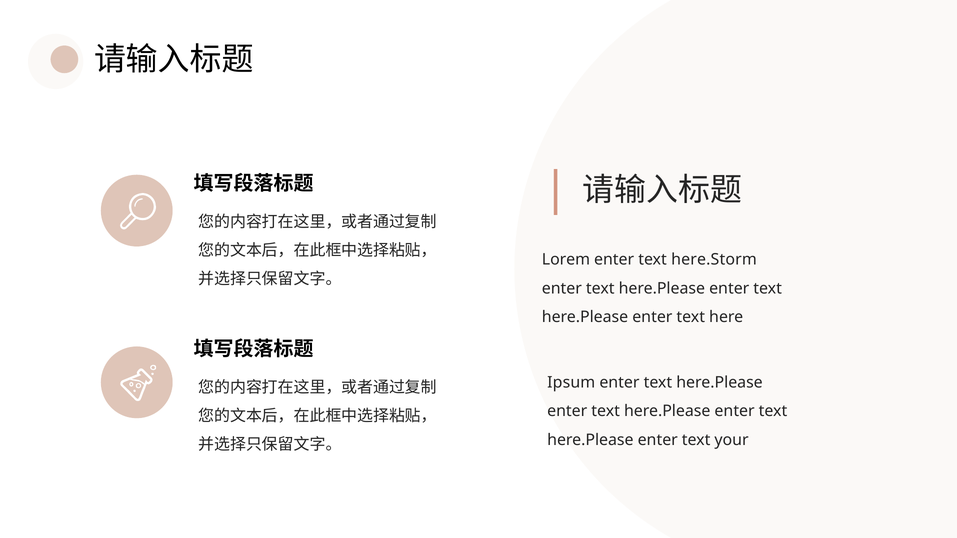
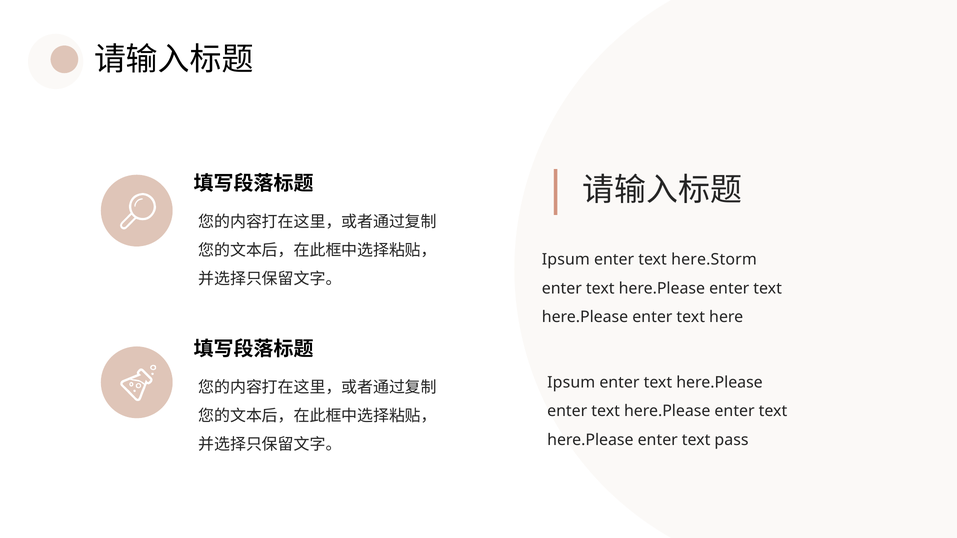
Lorem: Lorem -> Ipsum (566, 260)
your: your -> pass (732, 440)
